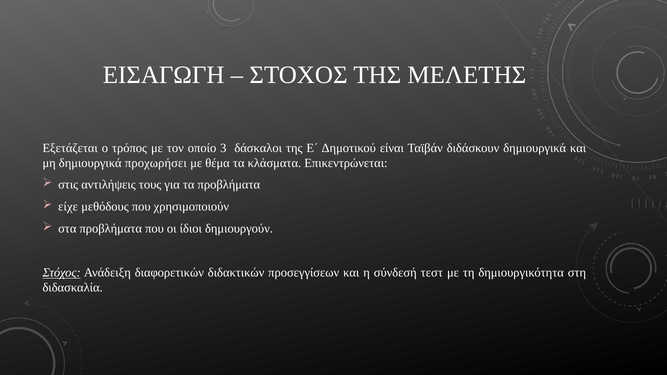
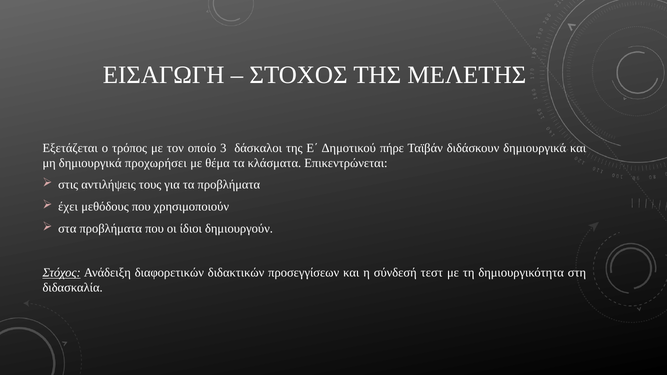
είναι: είναι -> πήρε (392, 148)
είχε: είχε -> έχει (68, 207)
